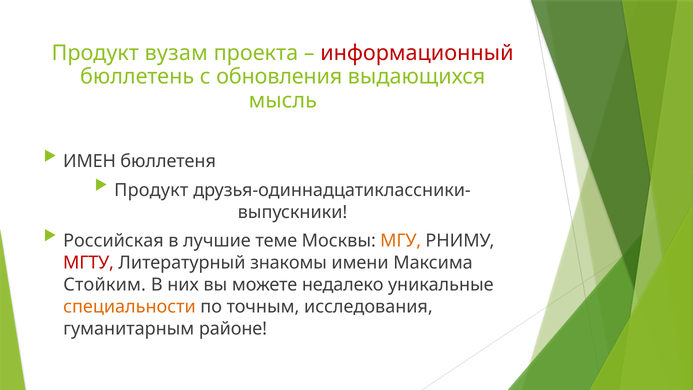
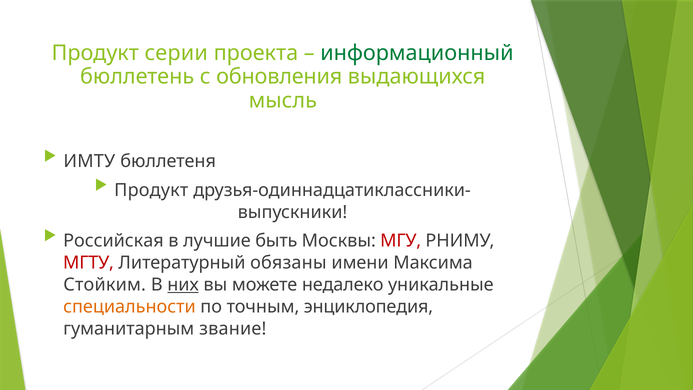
вузам: вузам -> серии (176, 53)
информационный colour: red -> green (417, 53)
ИМЕН: ИМЕН -> ИМТУ (89, 161)
теме: теме -> быть (276, 241)
МГУ colour: orange -> red (401, 241)
знакомы: знакомы -> обязаны (288, 263)
них underline: none -> present (183, 285)
исследования: исследования -> энциклопедия (368, 307)
районе: районе -> звание (233, 329)
